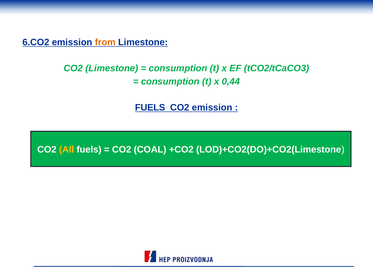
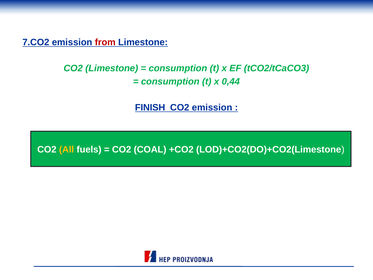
6.CO2: 6.CO2 -> 7.CO2 (36, 42)
from colour: orange -> red (105, 42)
FUELS: FUELS -> FINISH (150, 108)
